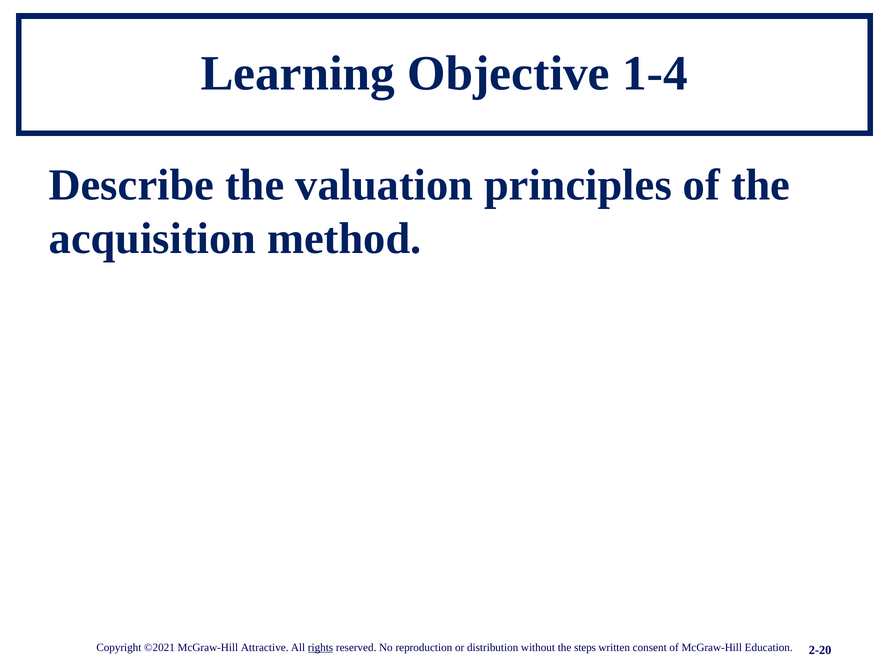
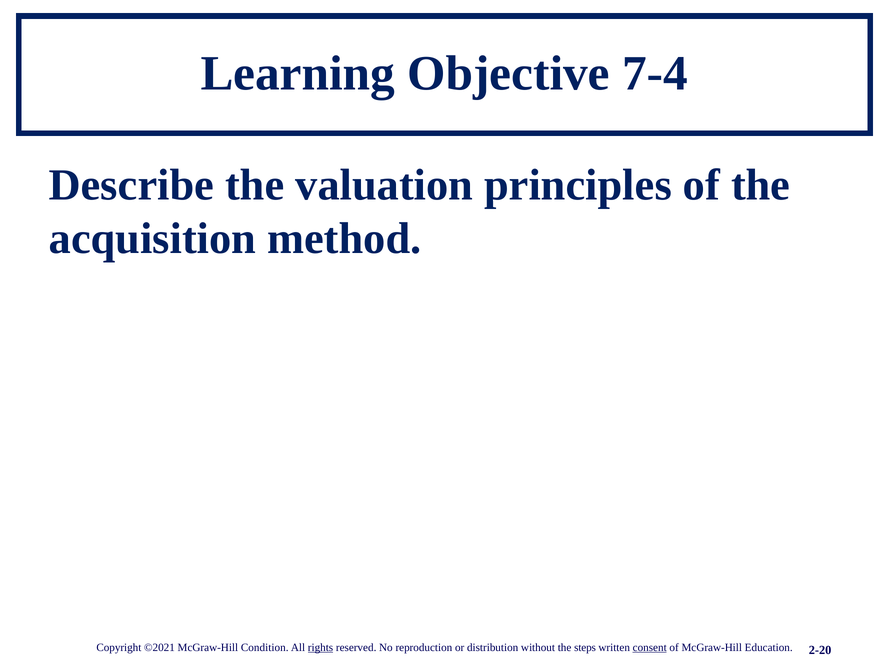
1-4: 1-4 -> 7-4 (655, 73)
Attractive: Attractive -> Condition (265, 647)
consent underline: none -> present (650, 647)
